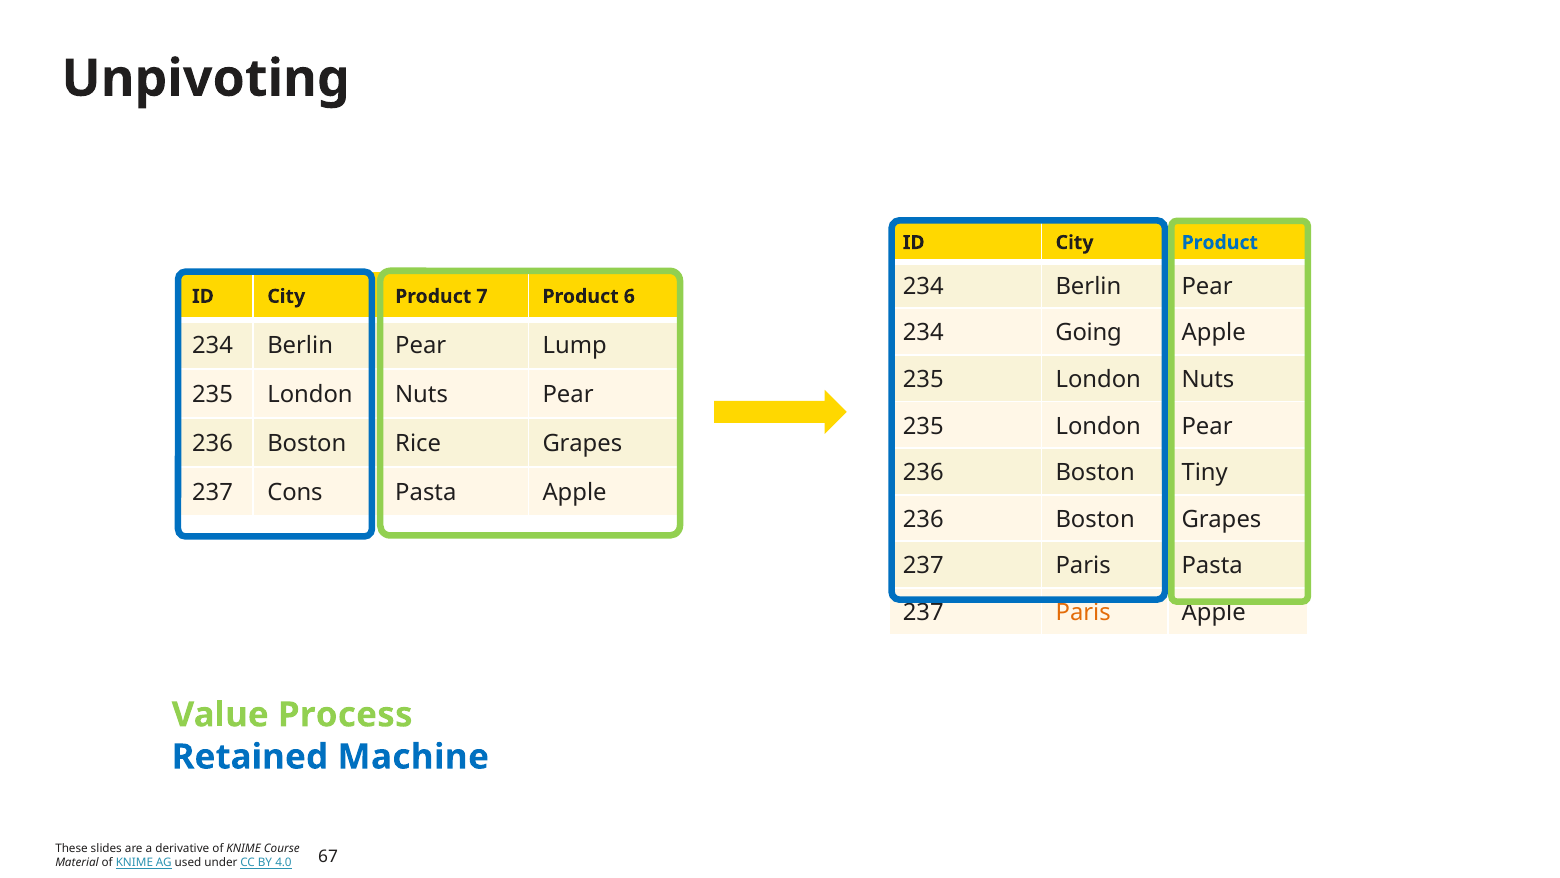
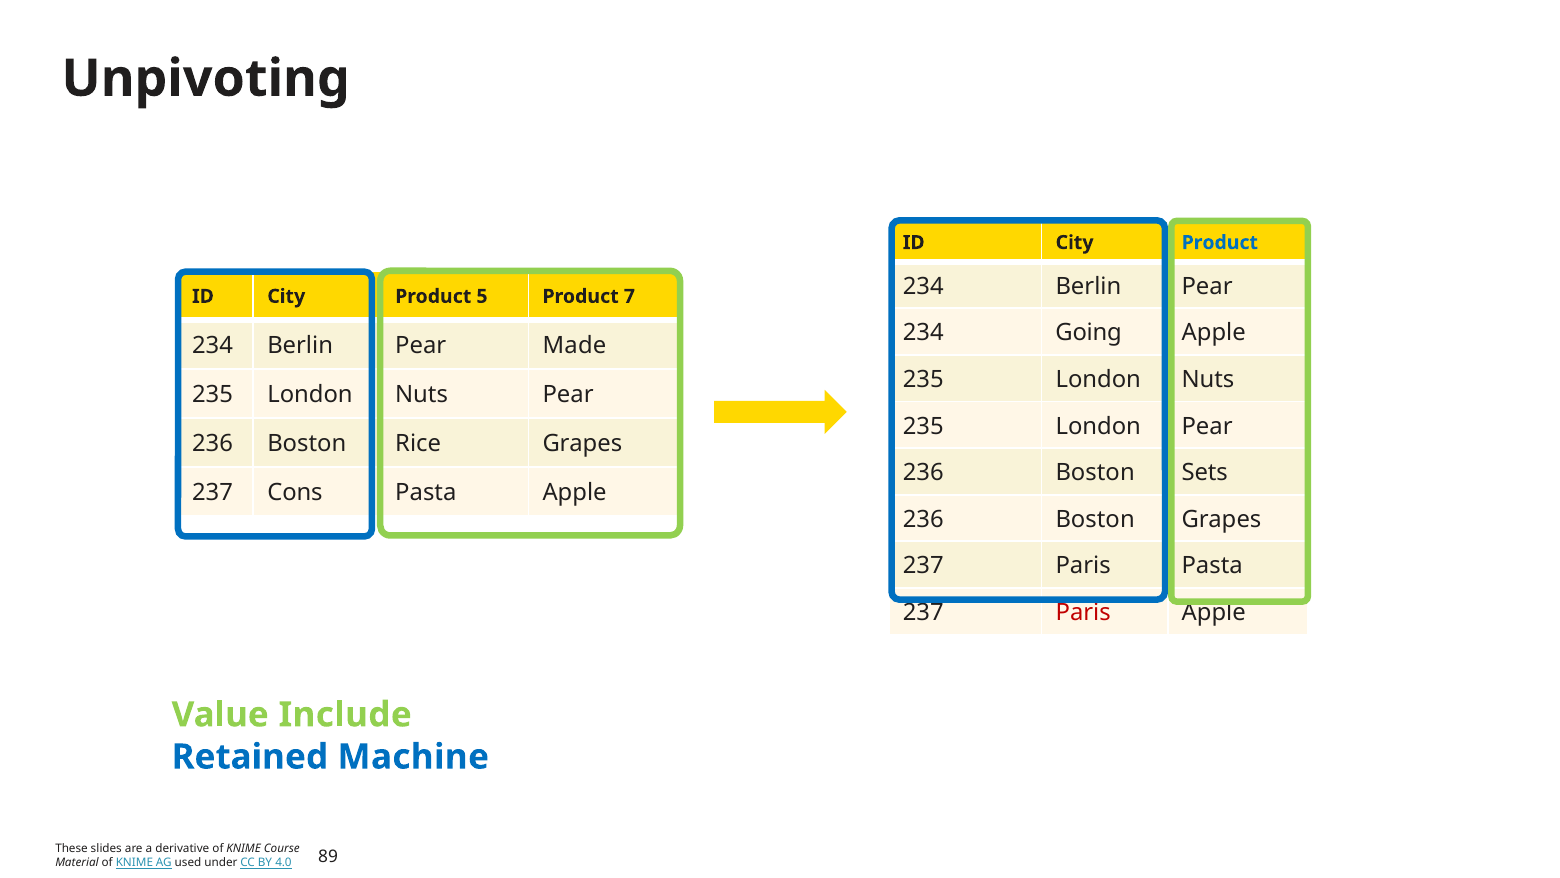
7: 7 -> 5 (482, 296)
6: 6 -> 7 (629, 296)
Lump: Lump -> Made (575, 345)
Tiny: Tiny -> Sets (1205, 473)
Paris colour: orange -> red (1083, 612)
Process: Process -> Include (345, 714)
67: 67 -> 89 (328, 856)
